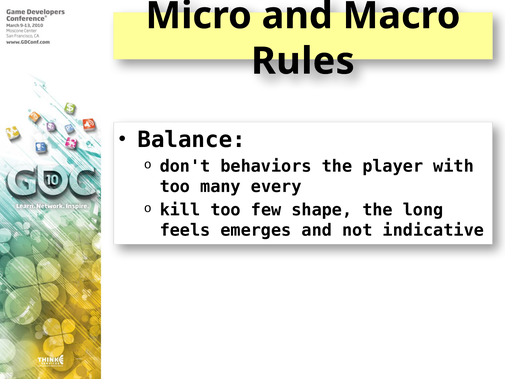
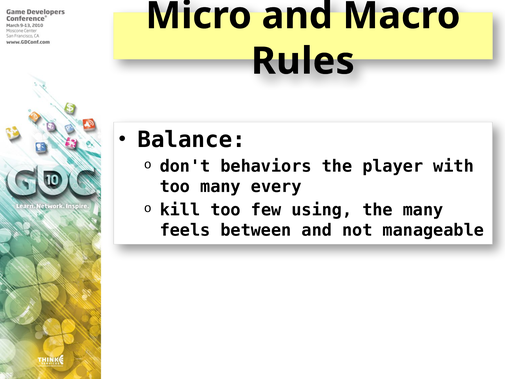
shape: shape -> using (322, 210)
the long: long -> many (423, 210)
emerges: emerges -> between (256, 230)
indicative: indicative -> manageable (433, 230)
